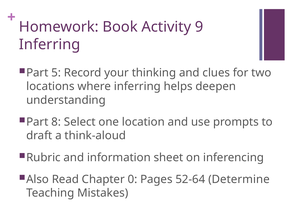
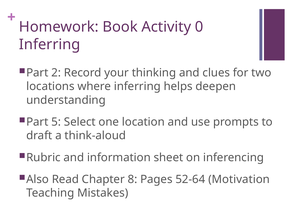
9: 9 -> 0 (199, 27)
5: 5 -> 2 (56, 73)
8: 8 -> 5 (56, 122)
0: 0 -> 8 (132, 180)
Determine: Determine -> Motivation (239, 180)
